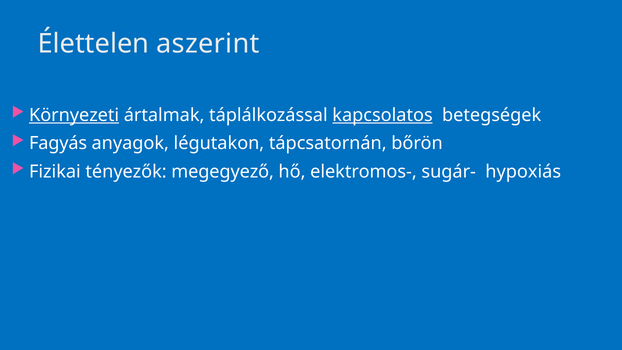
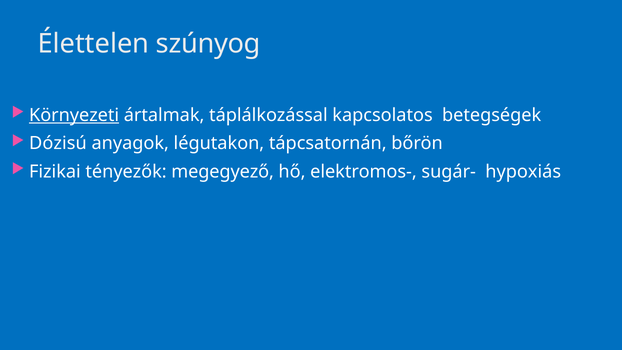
aszerint: aszerint -> szúnyog (208, 44)
kapcsolatos underline: present -> none (383, 115)
Fagyás: Fagyás -> Dózisú (58, 143)
